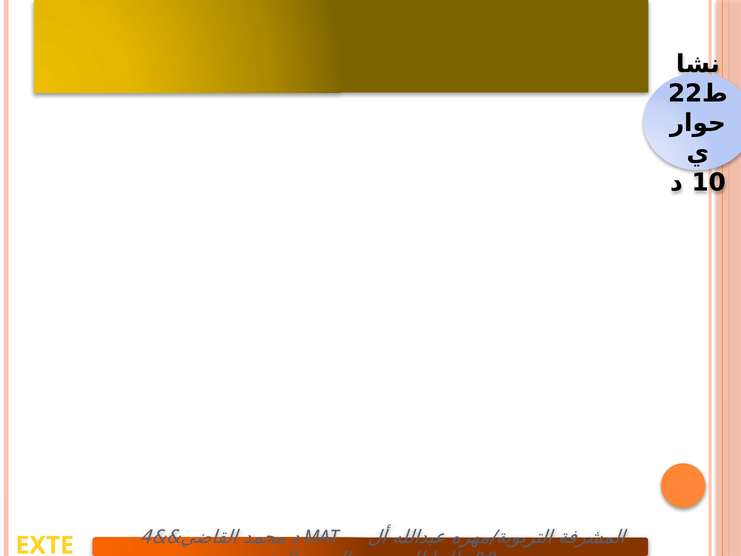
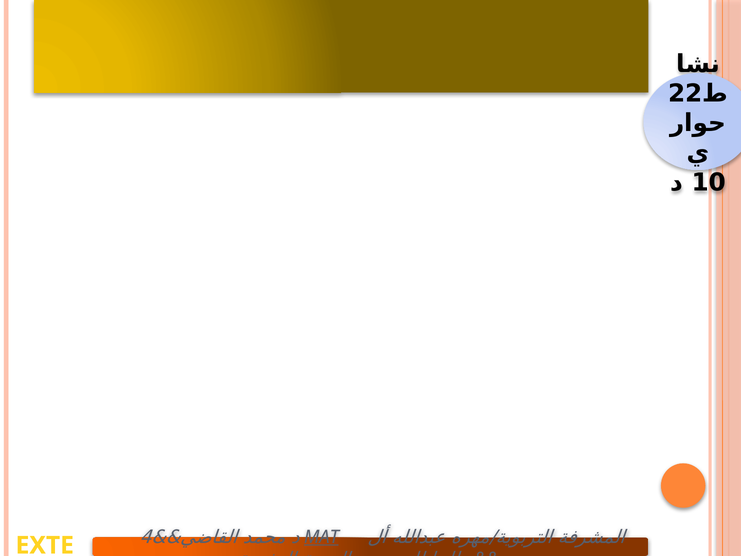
MAT underline: none -> present (321, 537)
